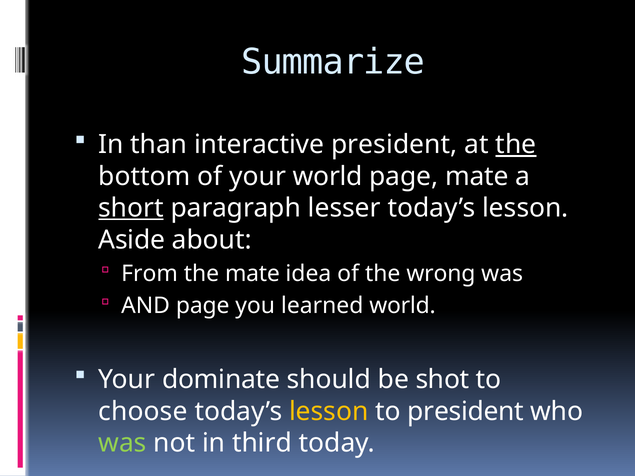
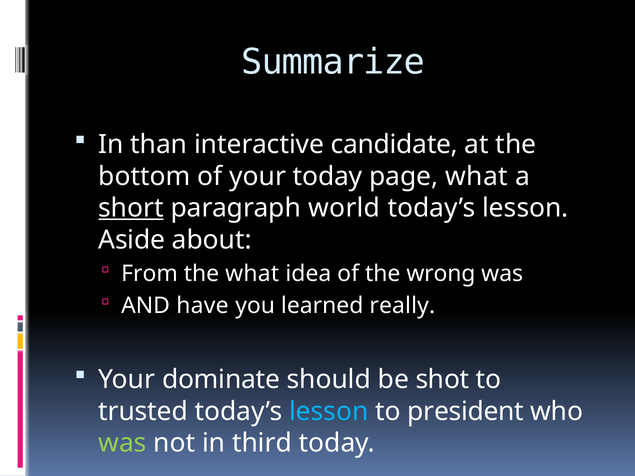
interactive president: president -> candidate (394, 145)
the underline: present -> none (516, 145)
your world: world -> today (328, 176)
page mate: mate -> what (477, 176)
lesser: lesser -> world (344, 208)
the mate: mate -> what (252, 274)
AND page: page -> have (202, 306)
learned world: world -> really (402, 306)
choose: choose -> trusted (143, 412)
lesson colour: yellow -> light blue (329, 412)
